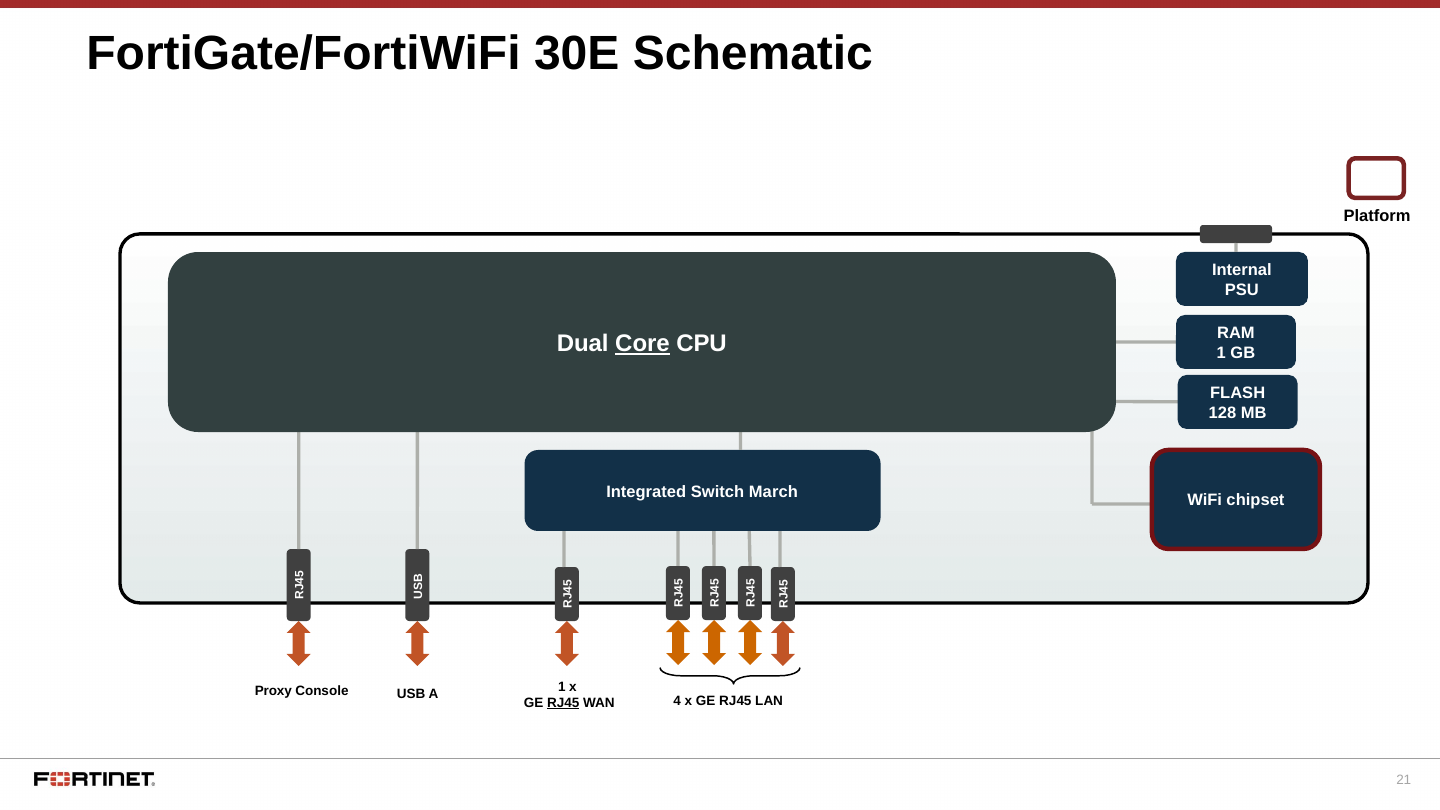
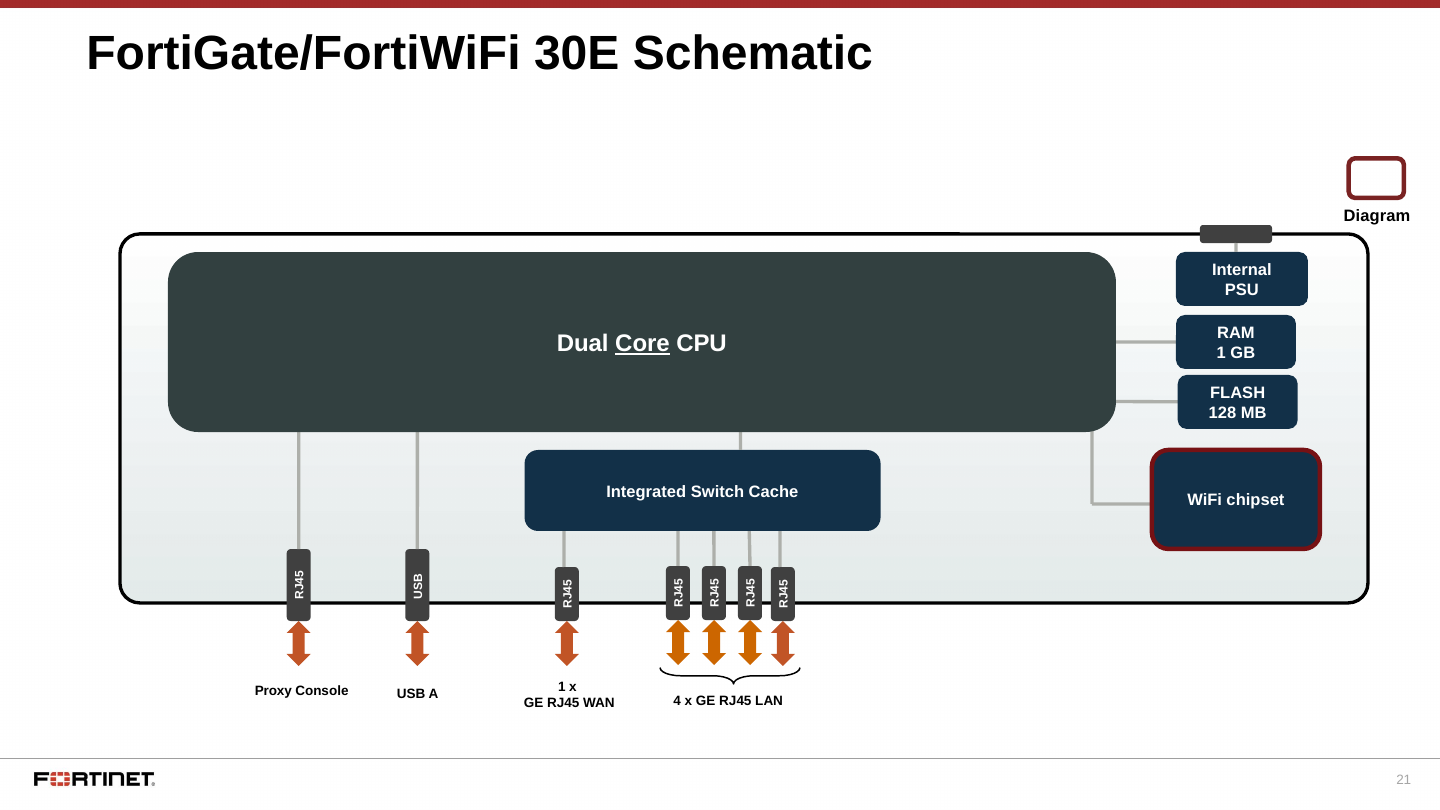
Platform: Platform -> Diagram (1377, 216)
March: March -> Cache (774, 492)
RJ45 underline: present -> none (563, 703)
